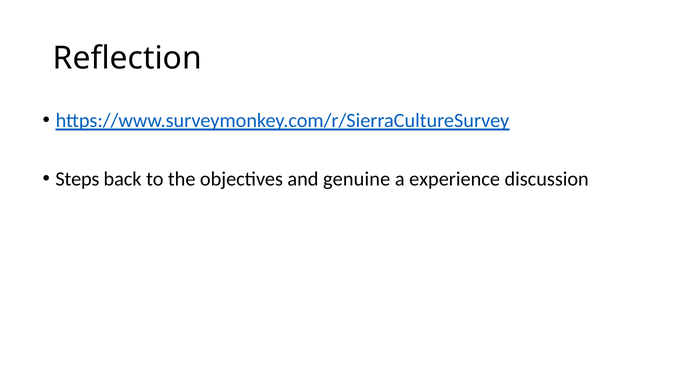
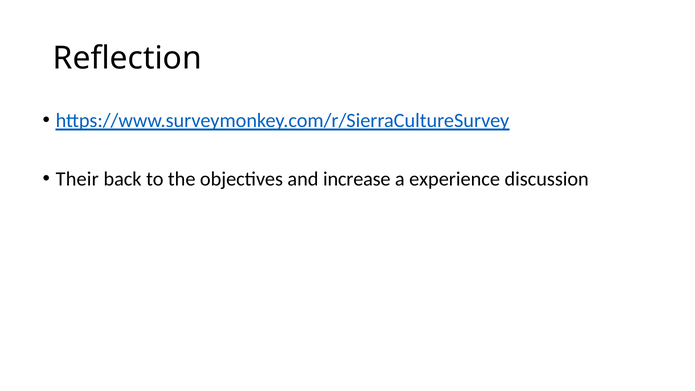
Steps: Steps -> Their (77, 179)
genuine: genuine -> increase (357, 179)
